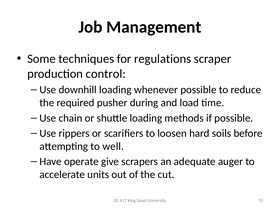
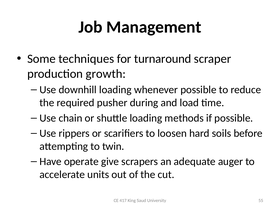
regulations: regulations -> turnaround (163, 59)
control: control -> growth (106, 74)
well: well -> twin (113, 146)
